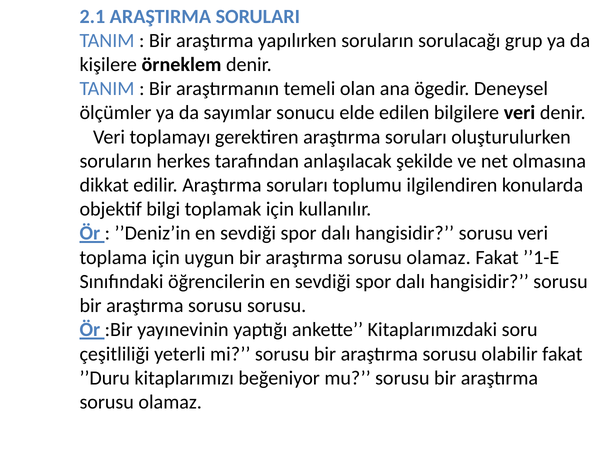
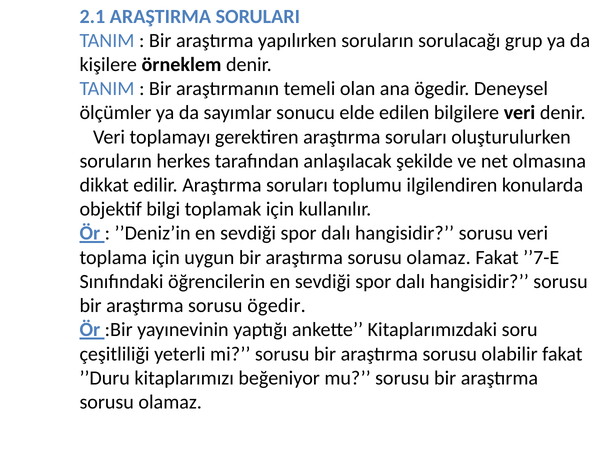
’’1-E: ’’1-E -> ’’7-E (541, 258)
sorusu sorusu: sorusu -> ögedir (277, 306)
